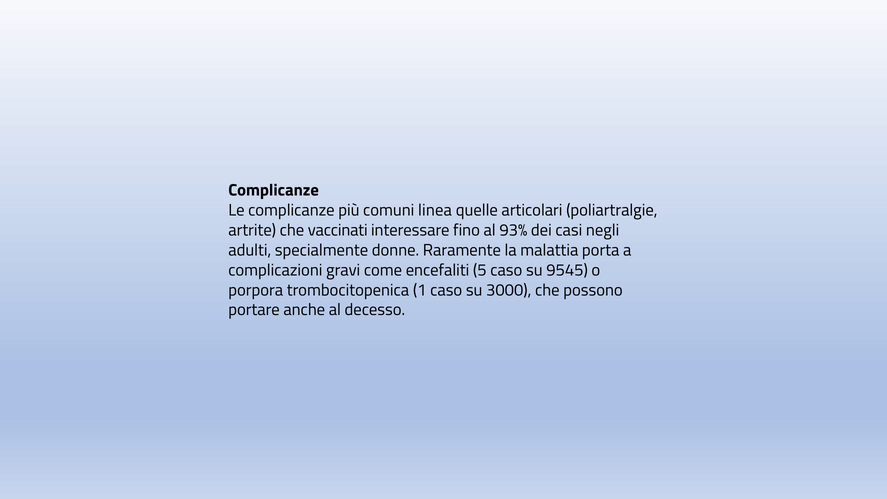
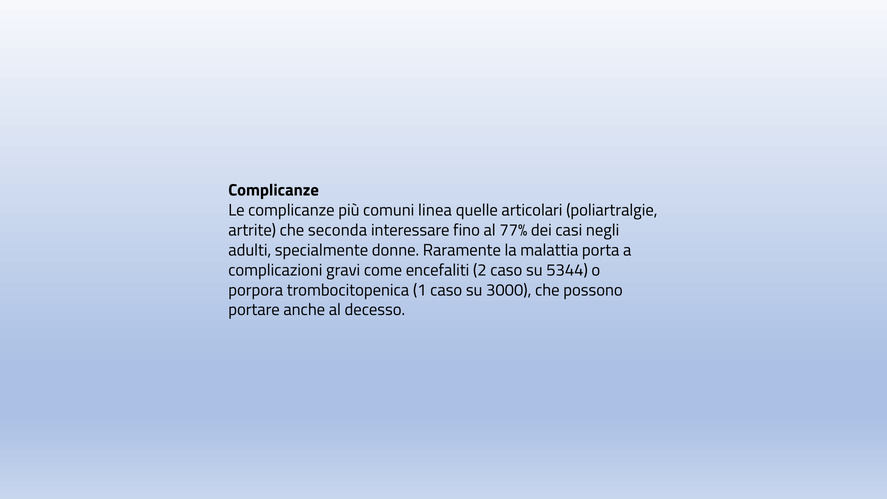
vaccinati: vaccinati -> seconda (338, 230)
93%: 93% -> 77% (513, 230)
5: 5 -> 2 (480, 270)
9545: 9545 -> 5344 (567, 270)
